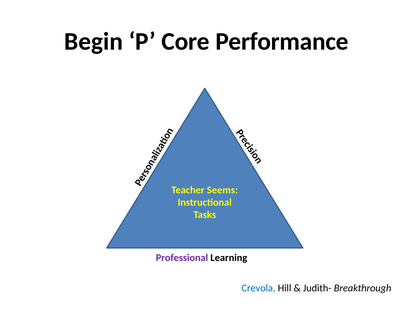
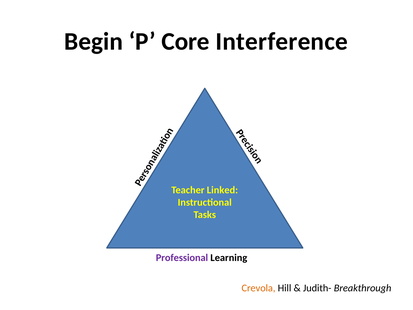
Performance: Performance -> Interference (282, 41)
Seems: Seems -> Linked (222, 190)
Crevola colour: blue -> orange (258, 288)
